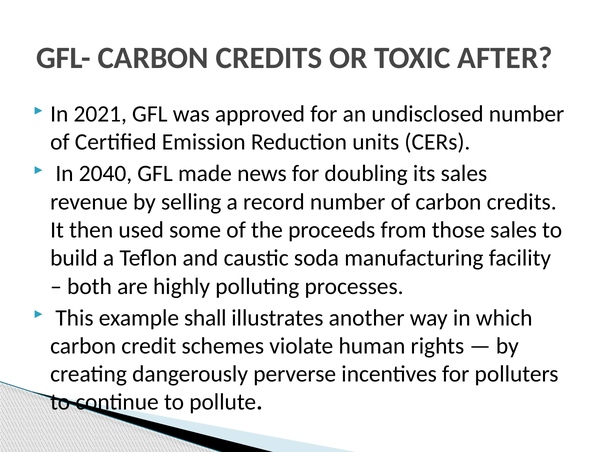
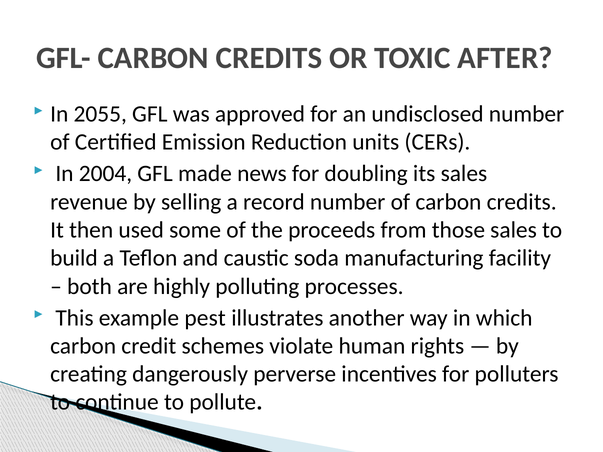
2021: 2021 -> 2055 (100, 114)
2040: 2040 -> 2004 (105, 174)
shall: shall -> pest (205, 318)
